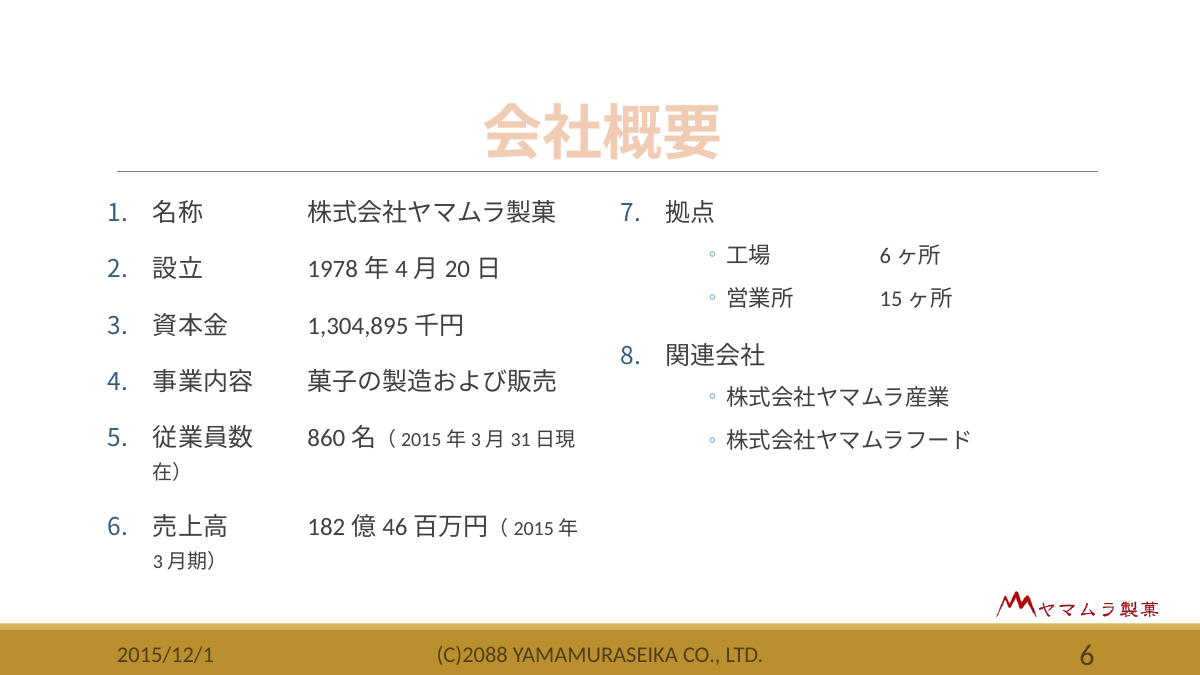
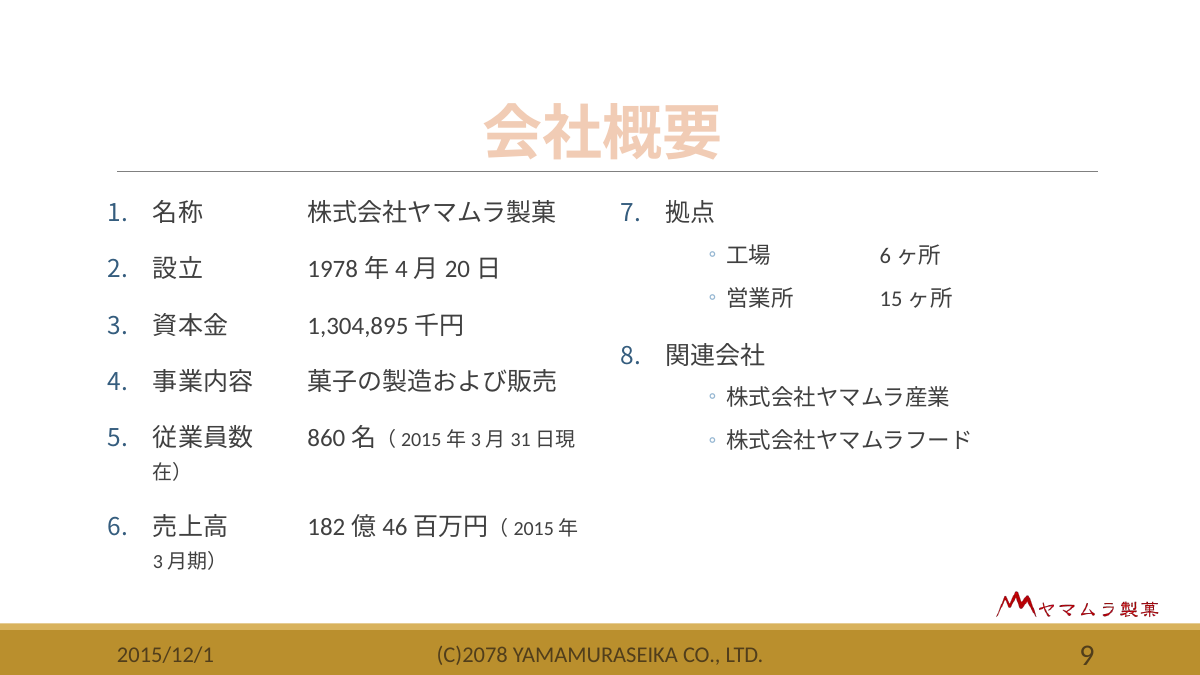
C)2088: C)2088 -> C)2078 (472, 655)
LTD 6: 6 -> 9 (1087, 656)
